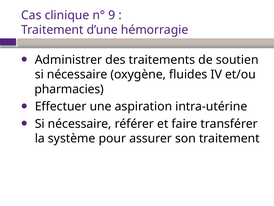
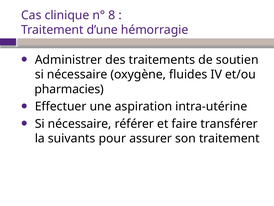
9: 9 -> 8 (112, 15)
système: système -> suivants (72, 138)
